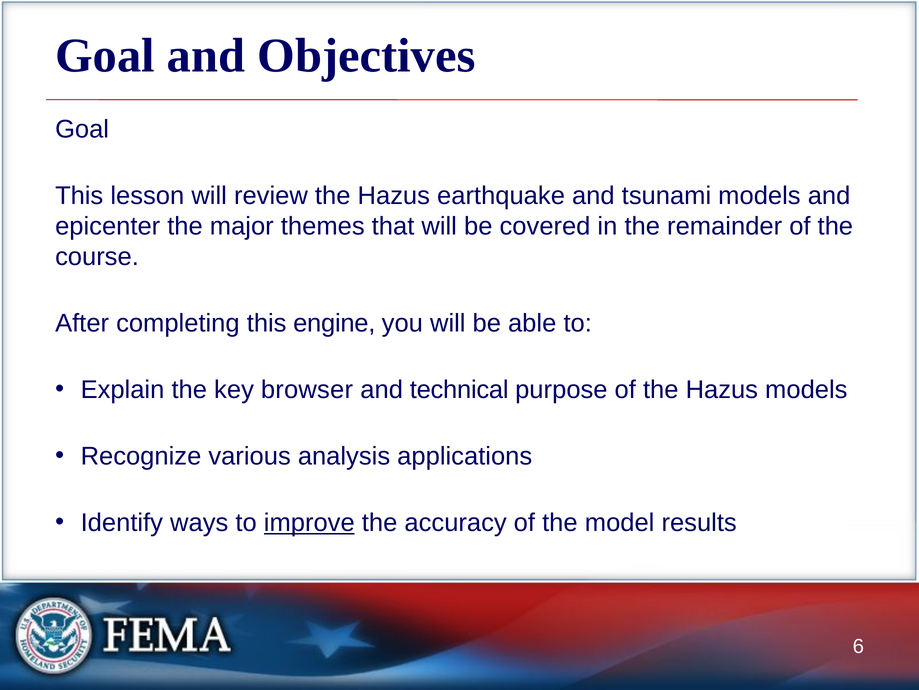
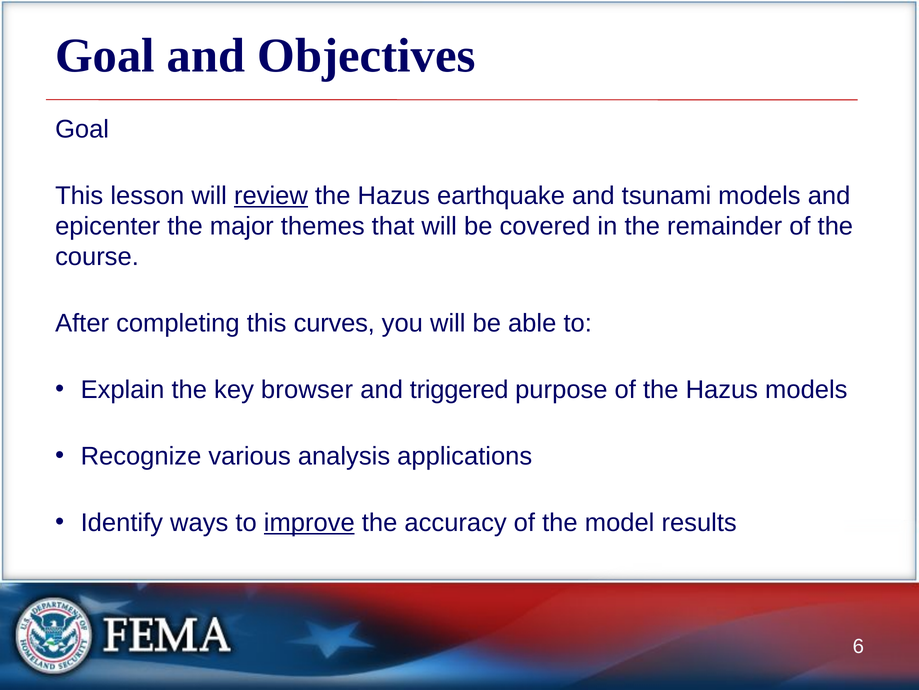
review underline: none -> present (271, 195)
engine: engine -> curves (334, 323)
technical: technical -> triggered (459, 390)
